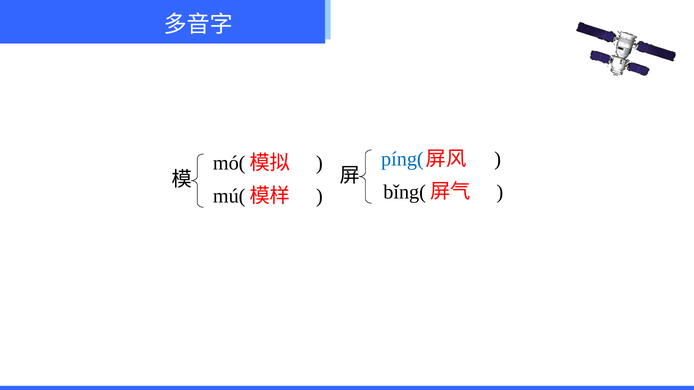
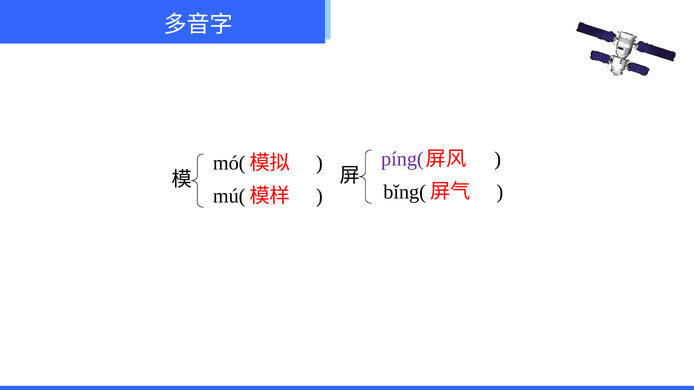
píng( colour: blue -> purple (402, 159)
